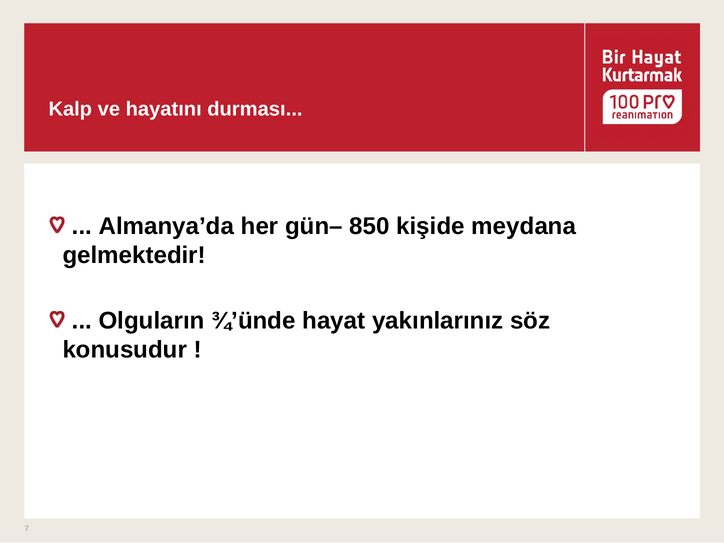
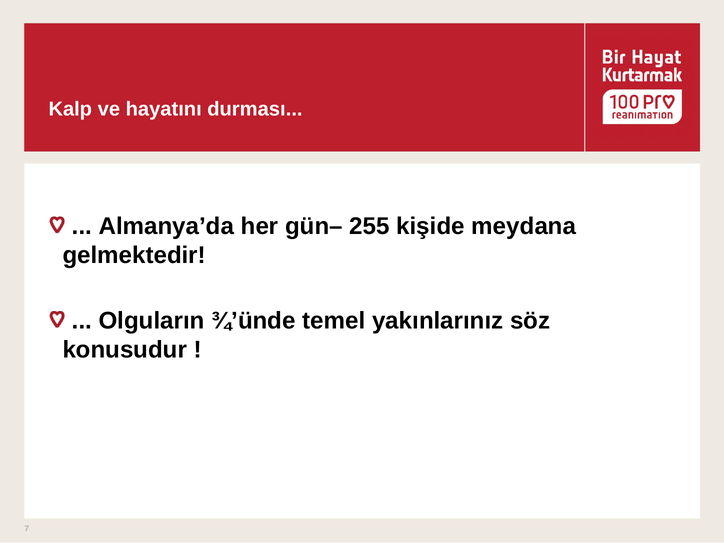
850: 850 -> 255 (370, 226)
hayat: hayat -> temel (334, 321)
